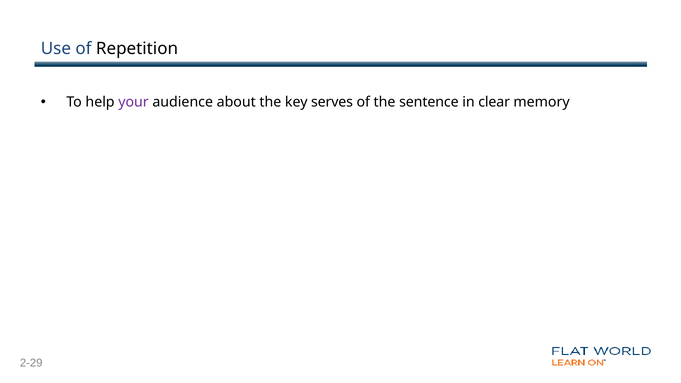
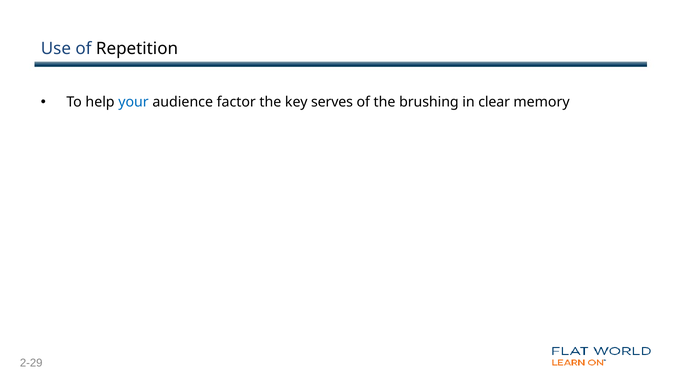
your colour: purple -> blue (134, 102)
about: about -> factor (236, 102)
sentence: sentence -> brushing (429, 102)
